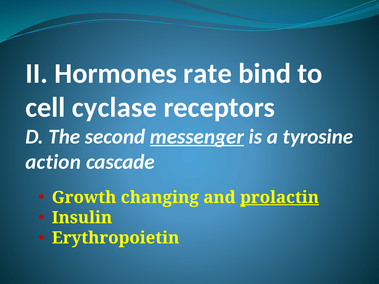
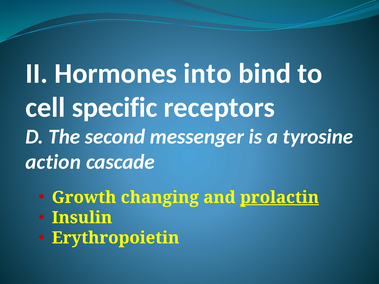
rate: rate -> into (207, 74)
cyclase: cyclase -> specific (115, 108)
messenger underline: present -> none (197, 137)
